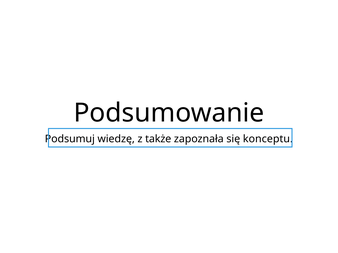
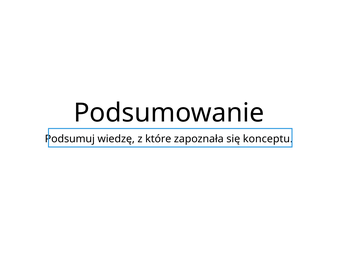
także: także -> które (158, 139)
